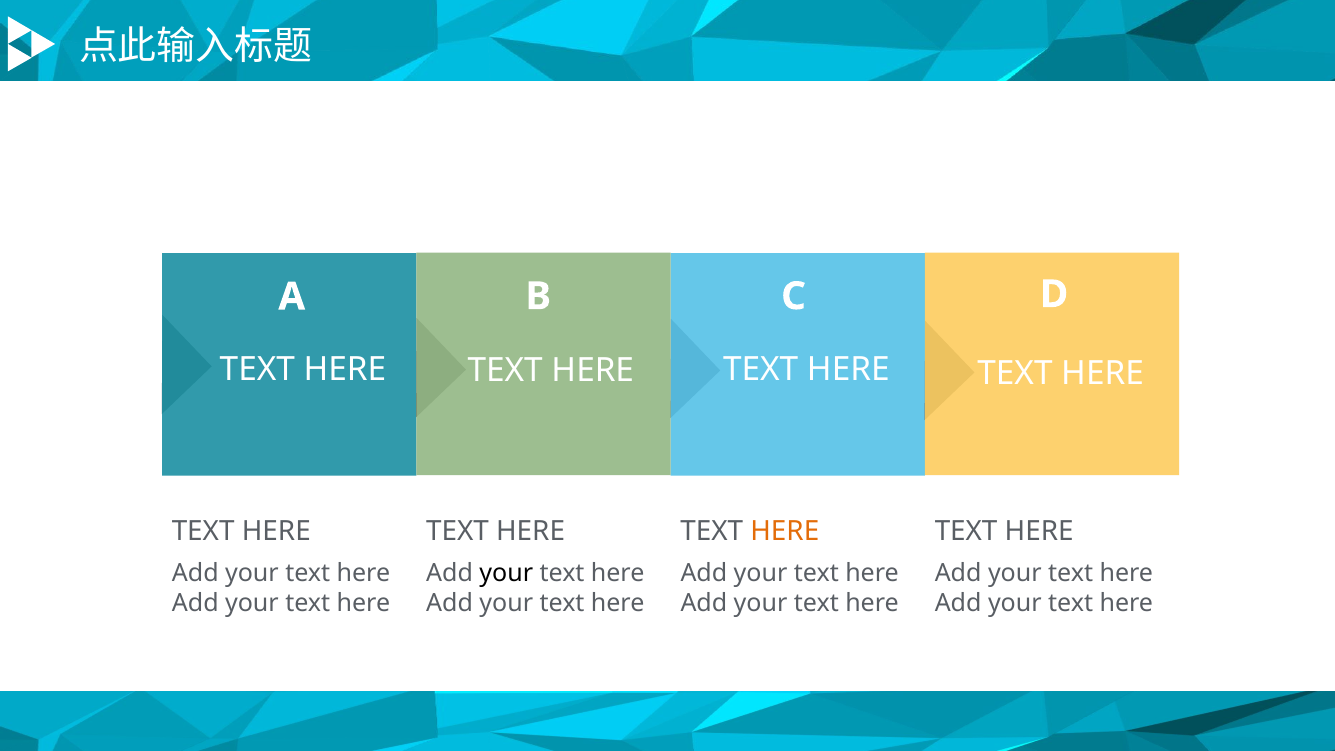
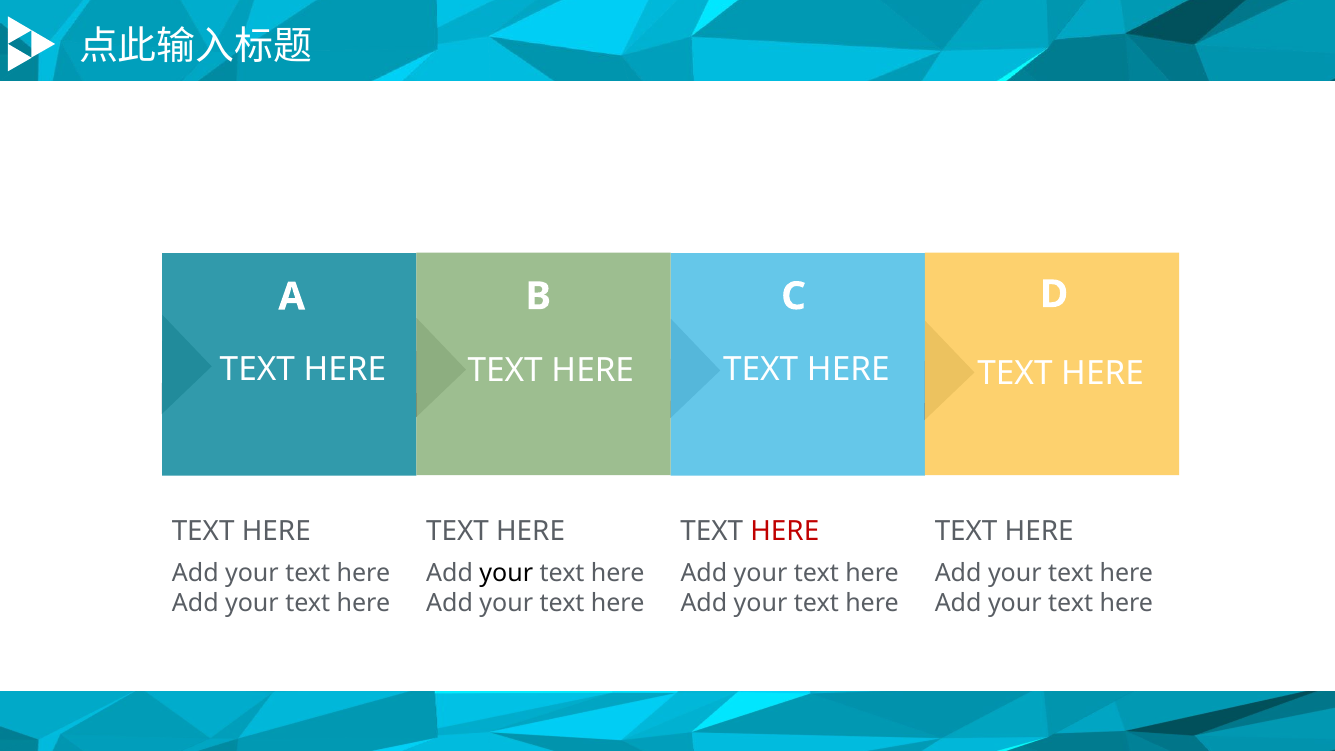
HERE colour: orange -> red (785, 532)
